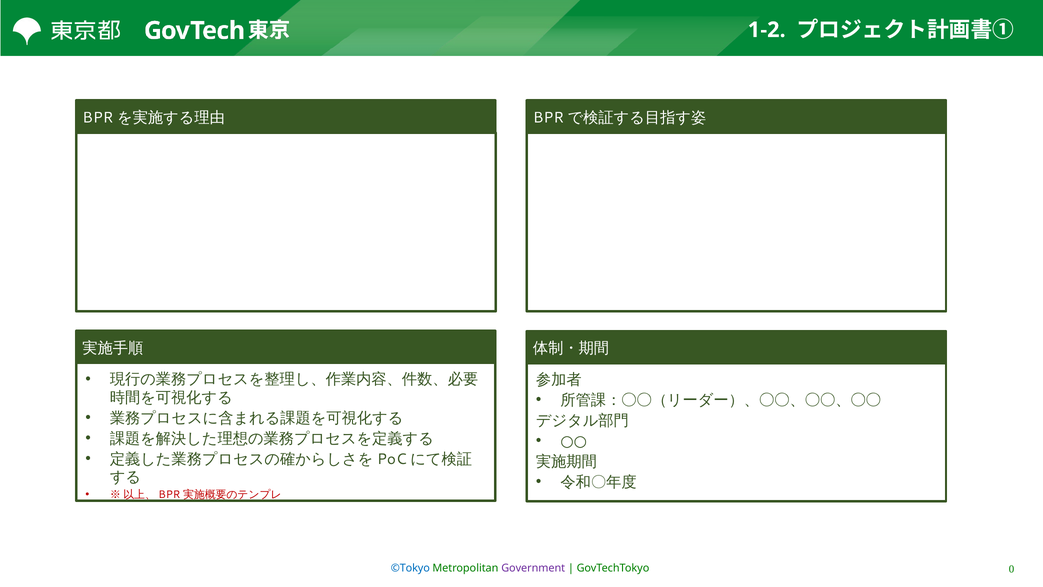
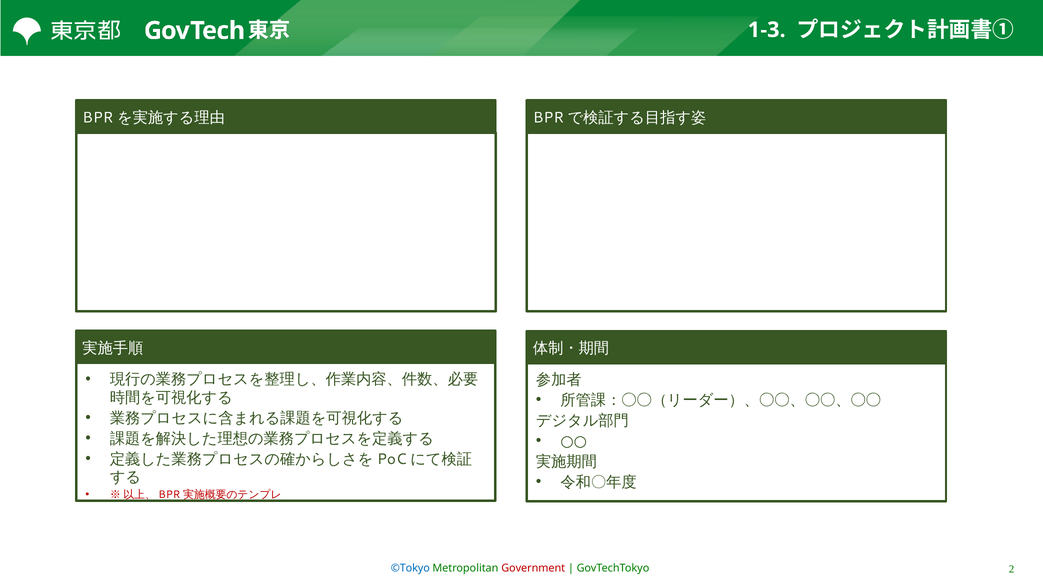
1-2: 1-2 -> 1-3 (767, 30)
Government colour: purple -> red (533, 568)
0: 0 -> 2 (1012, 569)
